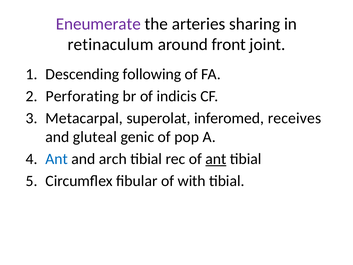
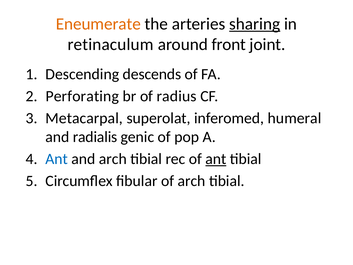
Eneumerate colour: purple -> orange (98, 24)
sharing underline: none -> present (255, 24)
following: following -> descends (152, 74)
indicis: indicis -> radius (177, 96)
receives: receives -> humeral (295, 118)
gluteal: gluteal -> radialis (95, 137)
of with: with -> arch (192, 181)
